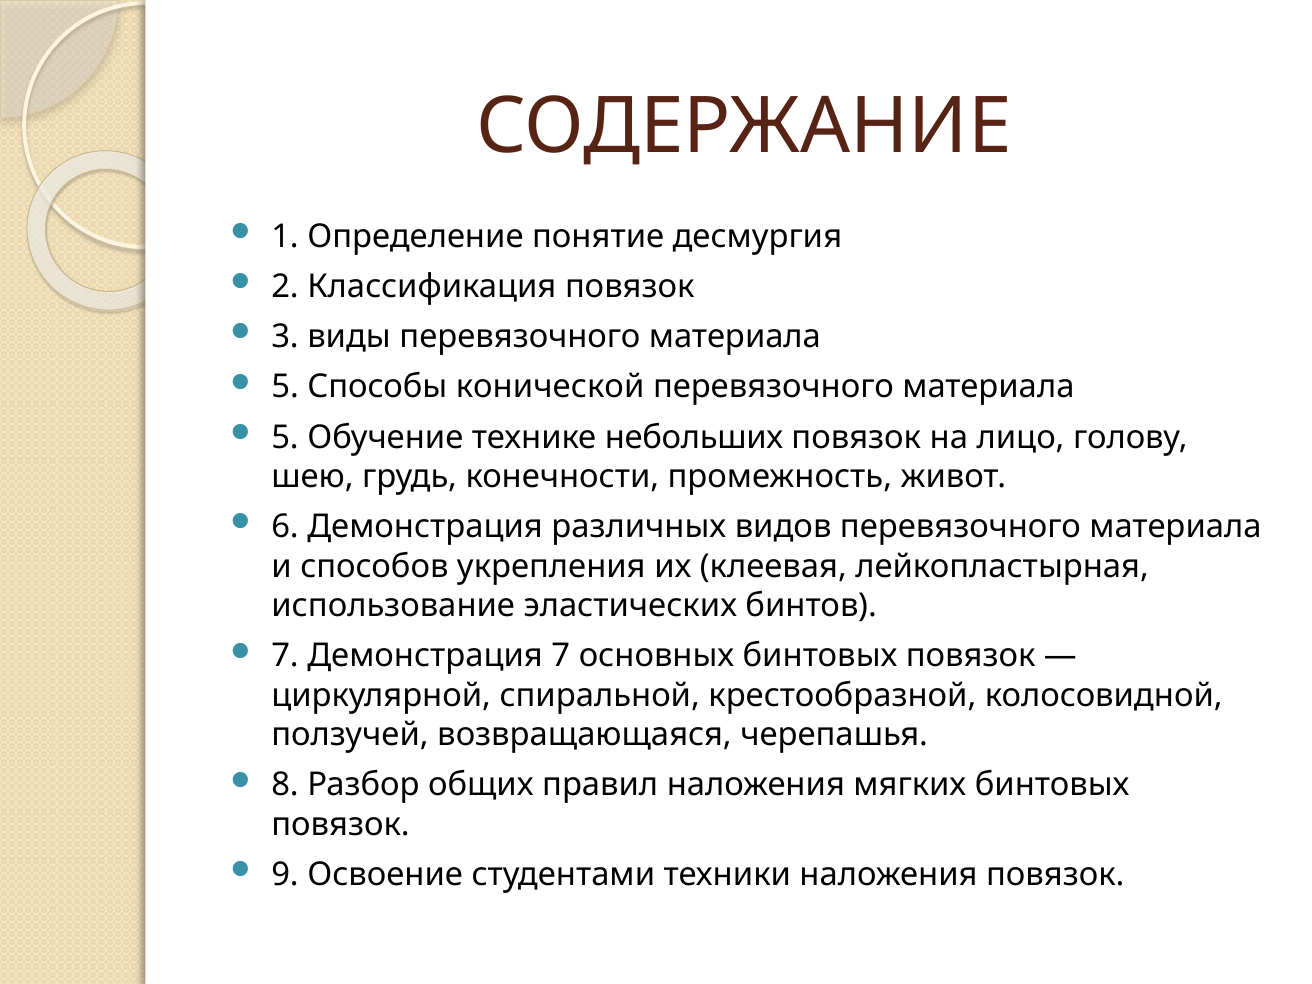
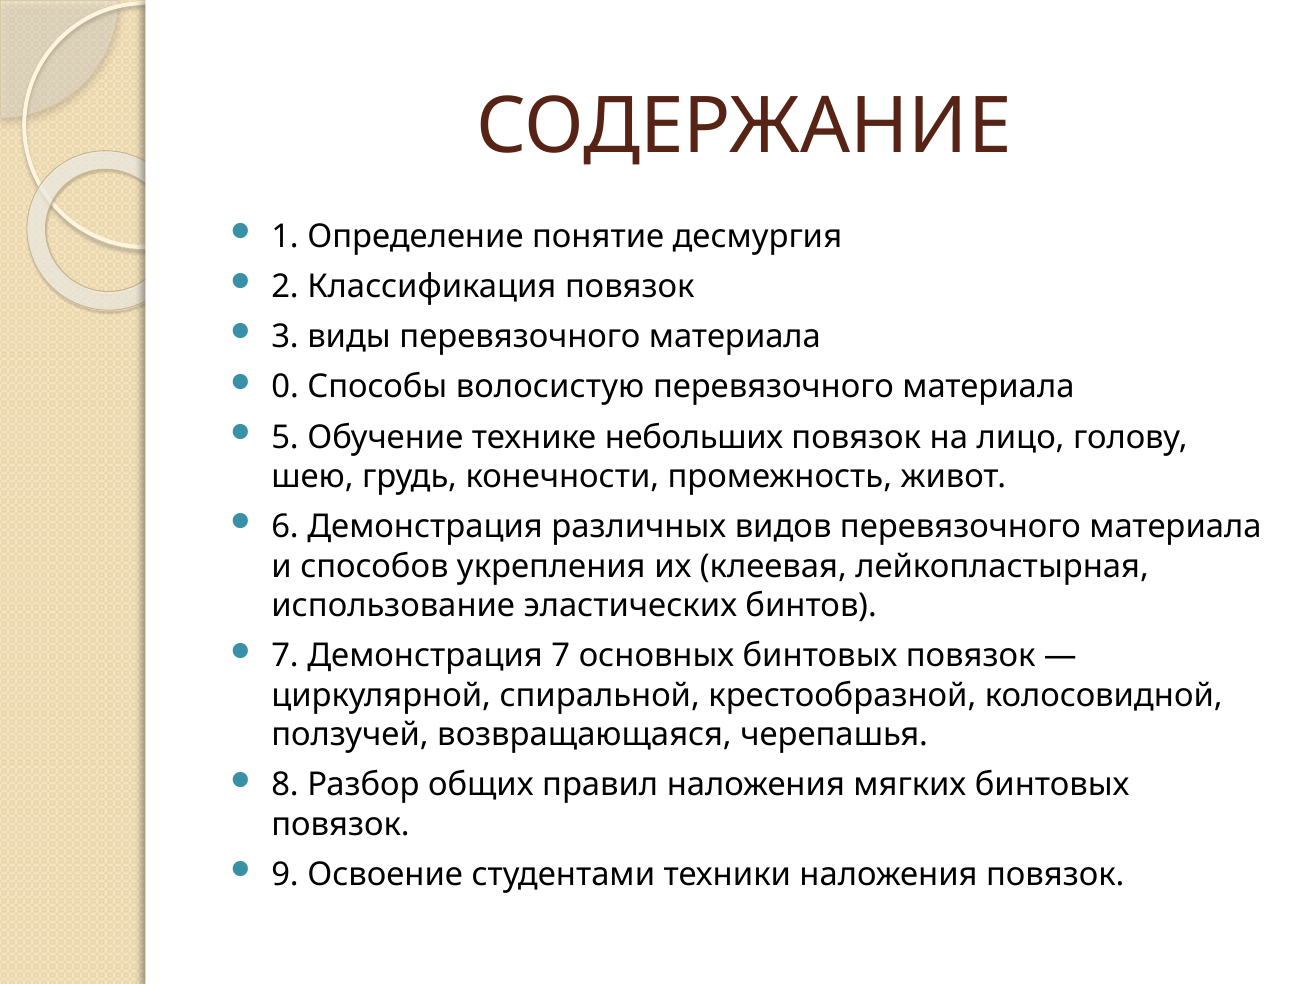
5: 5 -> 0 (285, 387)
конической: конической -> волосистую (550, 387)
